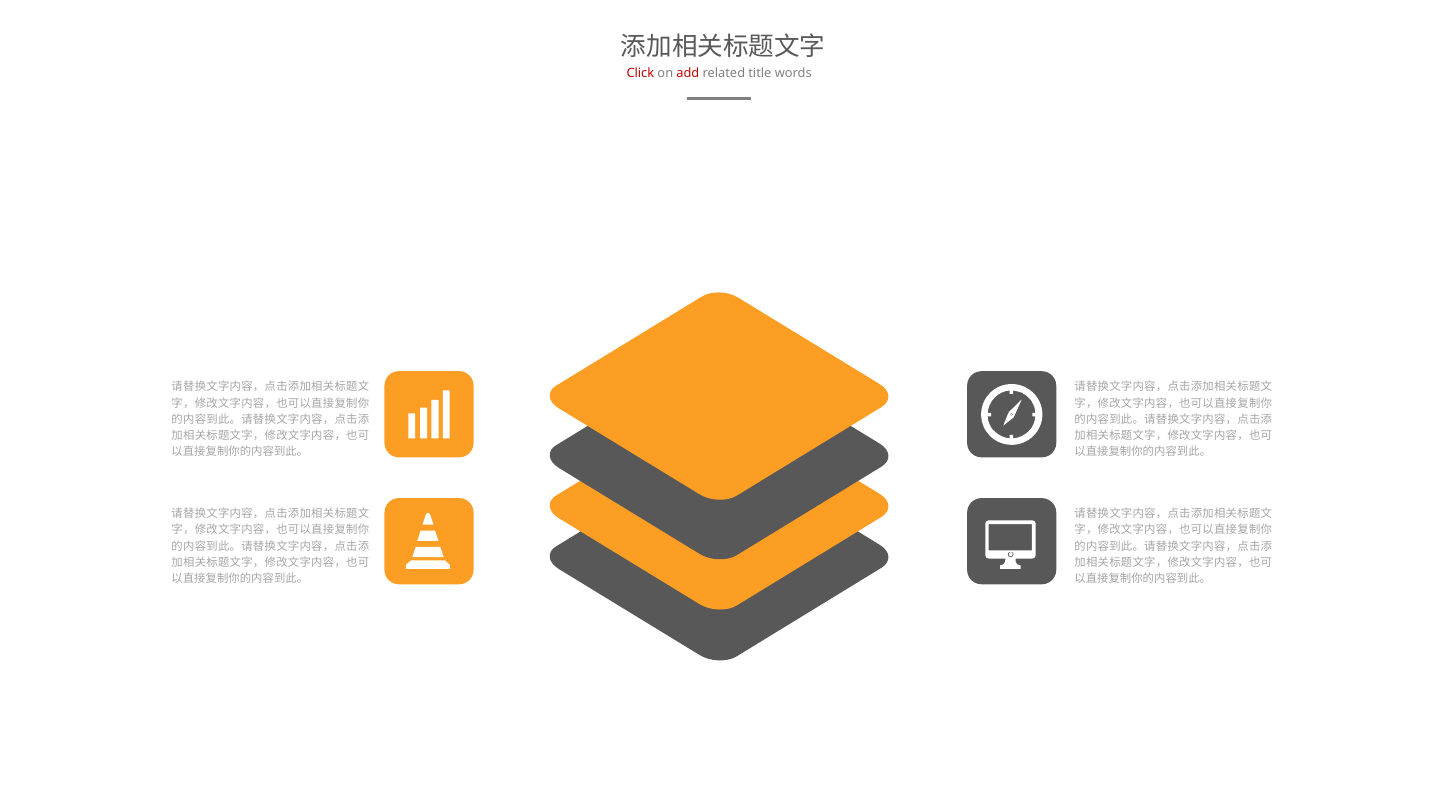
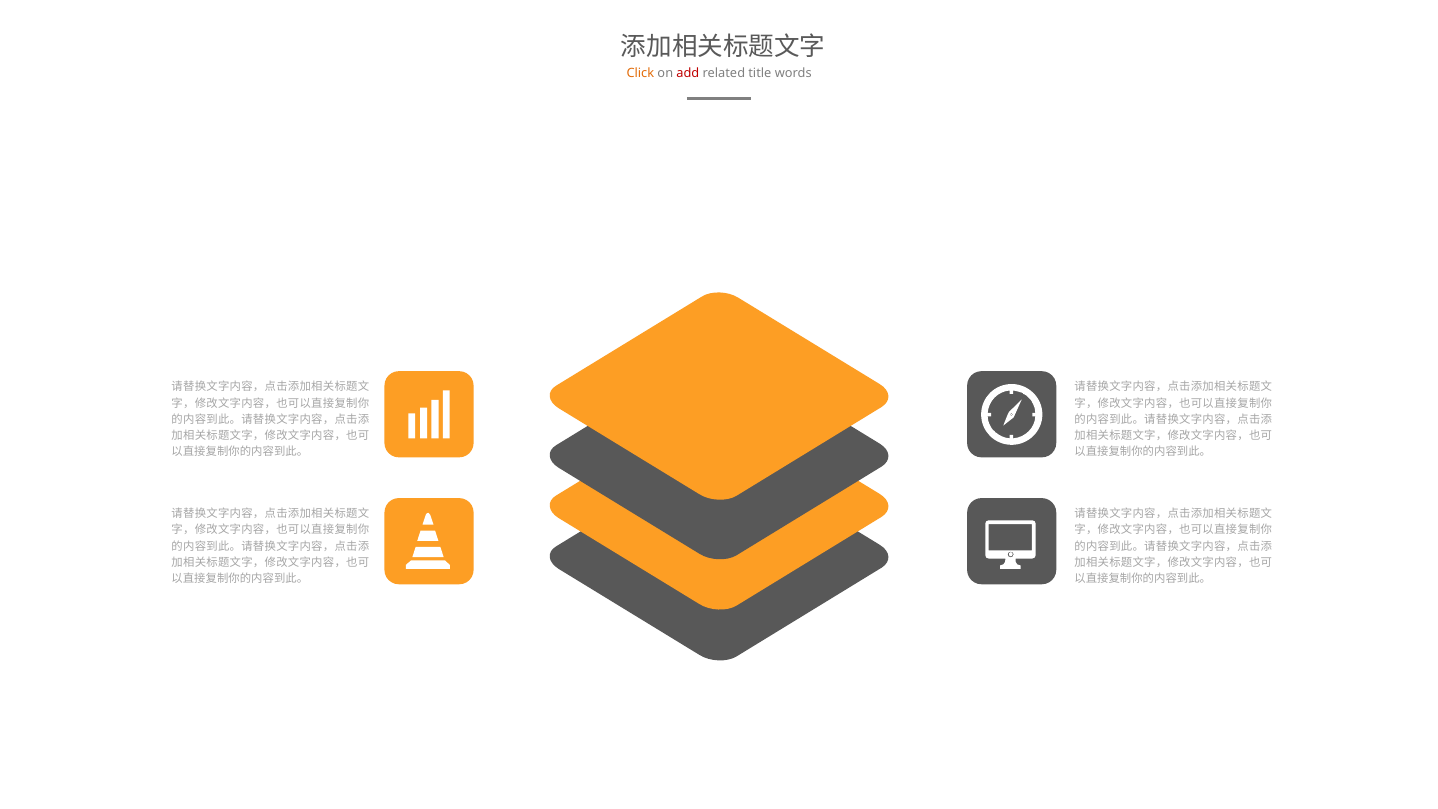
Click colour: red -> orange (640, 74)
